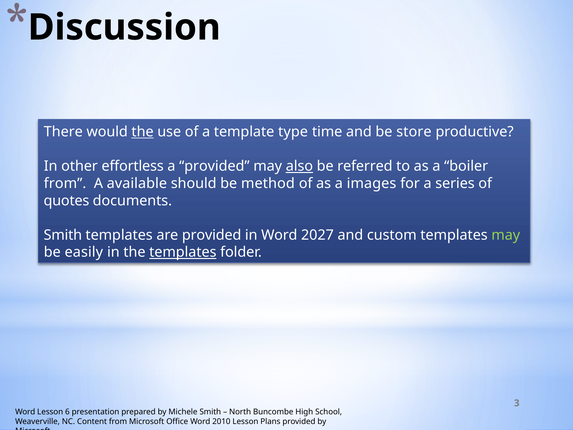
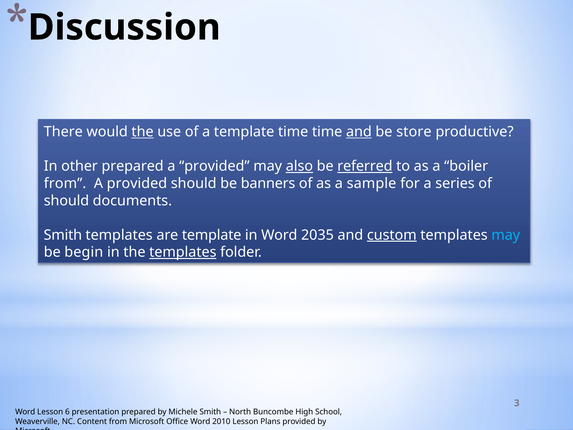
template type: type -> time (293, 132)
and underline: none -> present (359, 132)
other effortless: effortless -> prepared (133, 166)
referred underline: none -> present (365, 166)
available: available -> provided (137, 183)
method: method -> banners (268, 183)
images: images -> sample (372, 183)
quotes: quotes -> should (66, 201)
are provided: provided -> template (212, 235)
2027: 2027 -> 2035 (317, 235)
custom underline: none -> present (392, 235)
may colour: light green -> light blue (506, 235)
easily: easily -> begin (84, 252)
